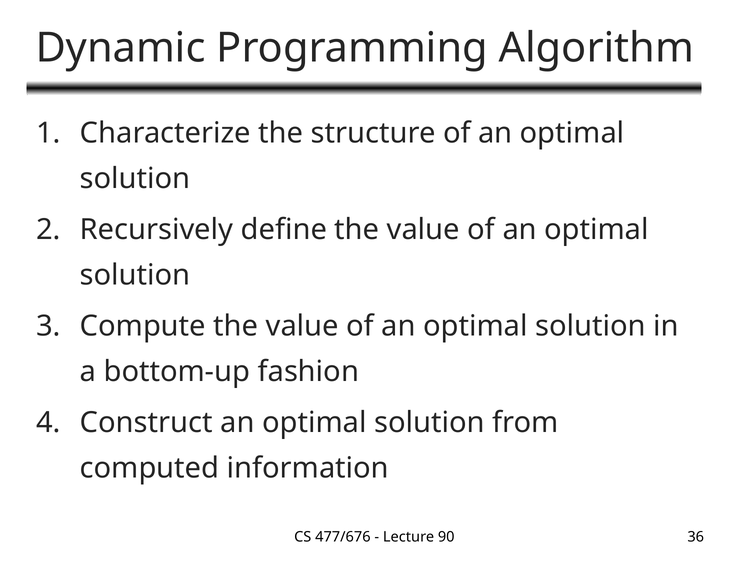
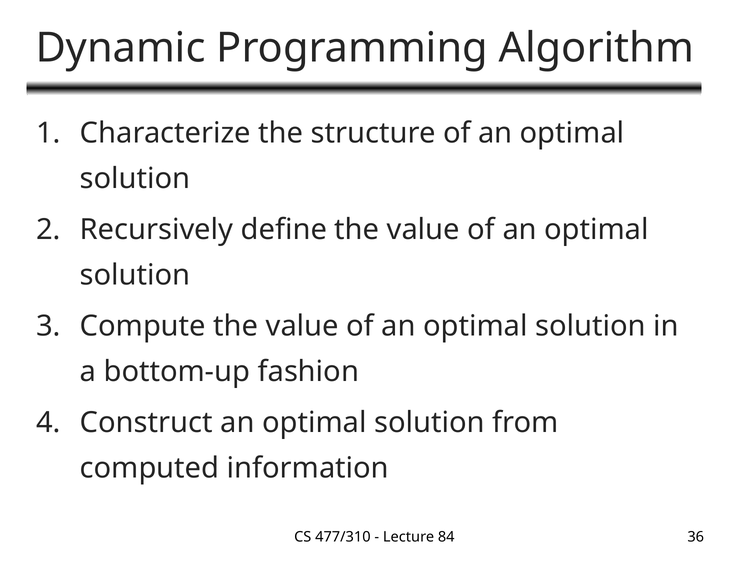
477/676: 477/676 -> 477/310 (343, 538)
90: 90 -> 84 (446, 538)
